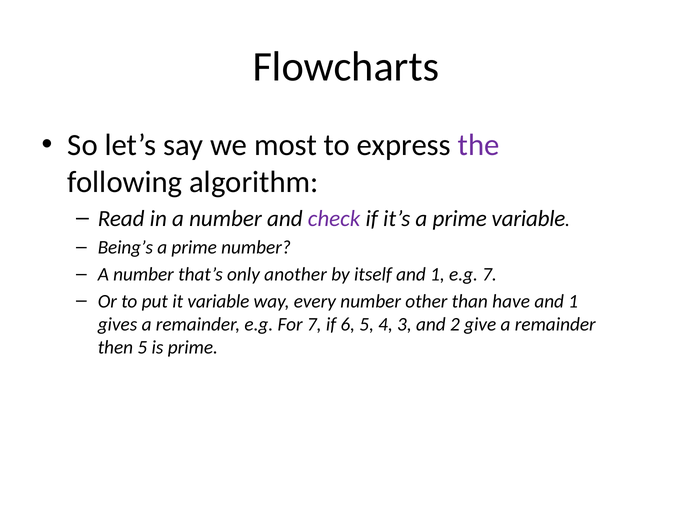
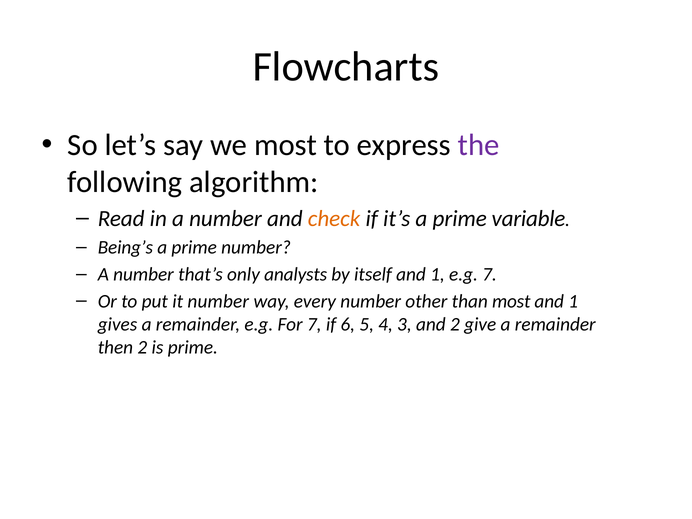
check colour: purple -> orange (334, 218)
another: another -> analysts (296, 274)
it variable: variable -> number (218, 301)
than have: have -> most (511, 301)
then 5: 5 -> 2 (142, 347)
